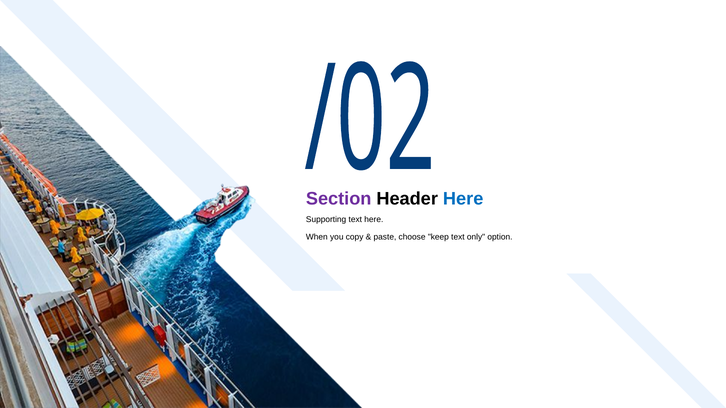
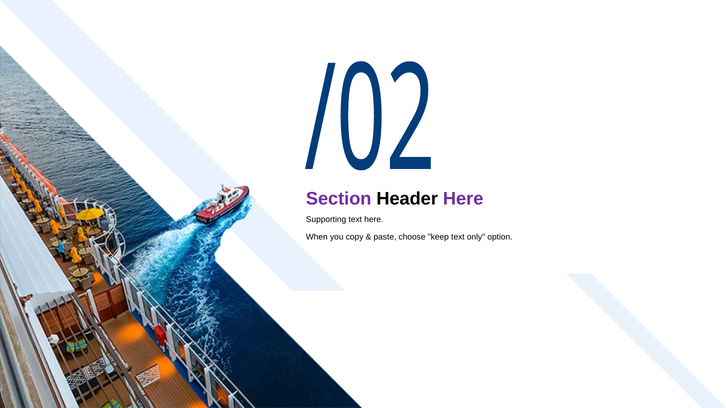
Here colour: blue -> purple (463, 199)
